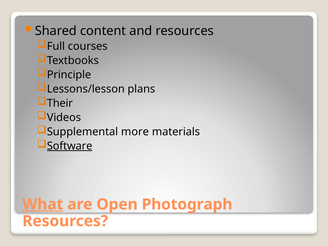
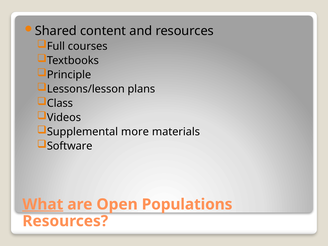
Their: Their -> Class (60, 103)
Software underline: present -> none (70, 146)
Photograph: Photograph -> Populations (187, 204)
